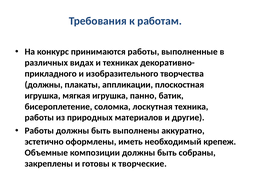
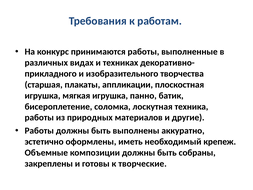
должны: должны -> старшая (44, 85)
